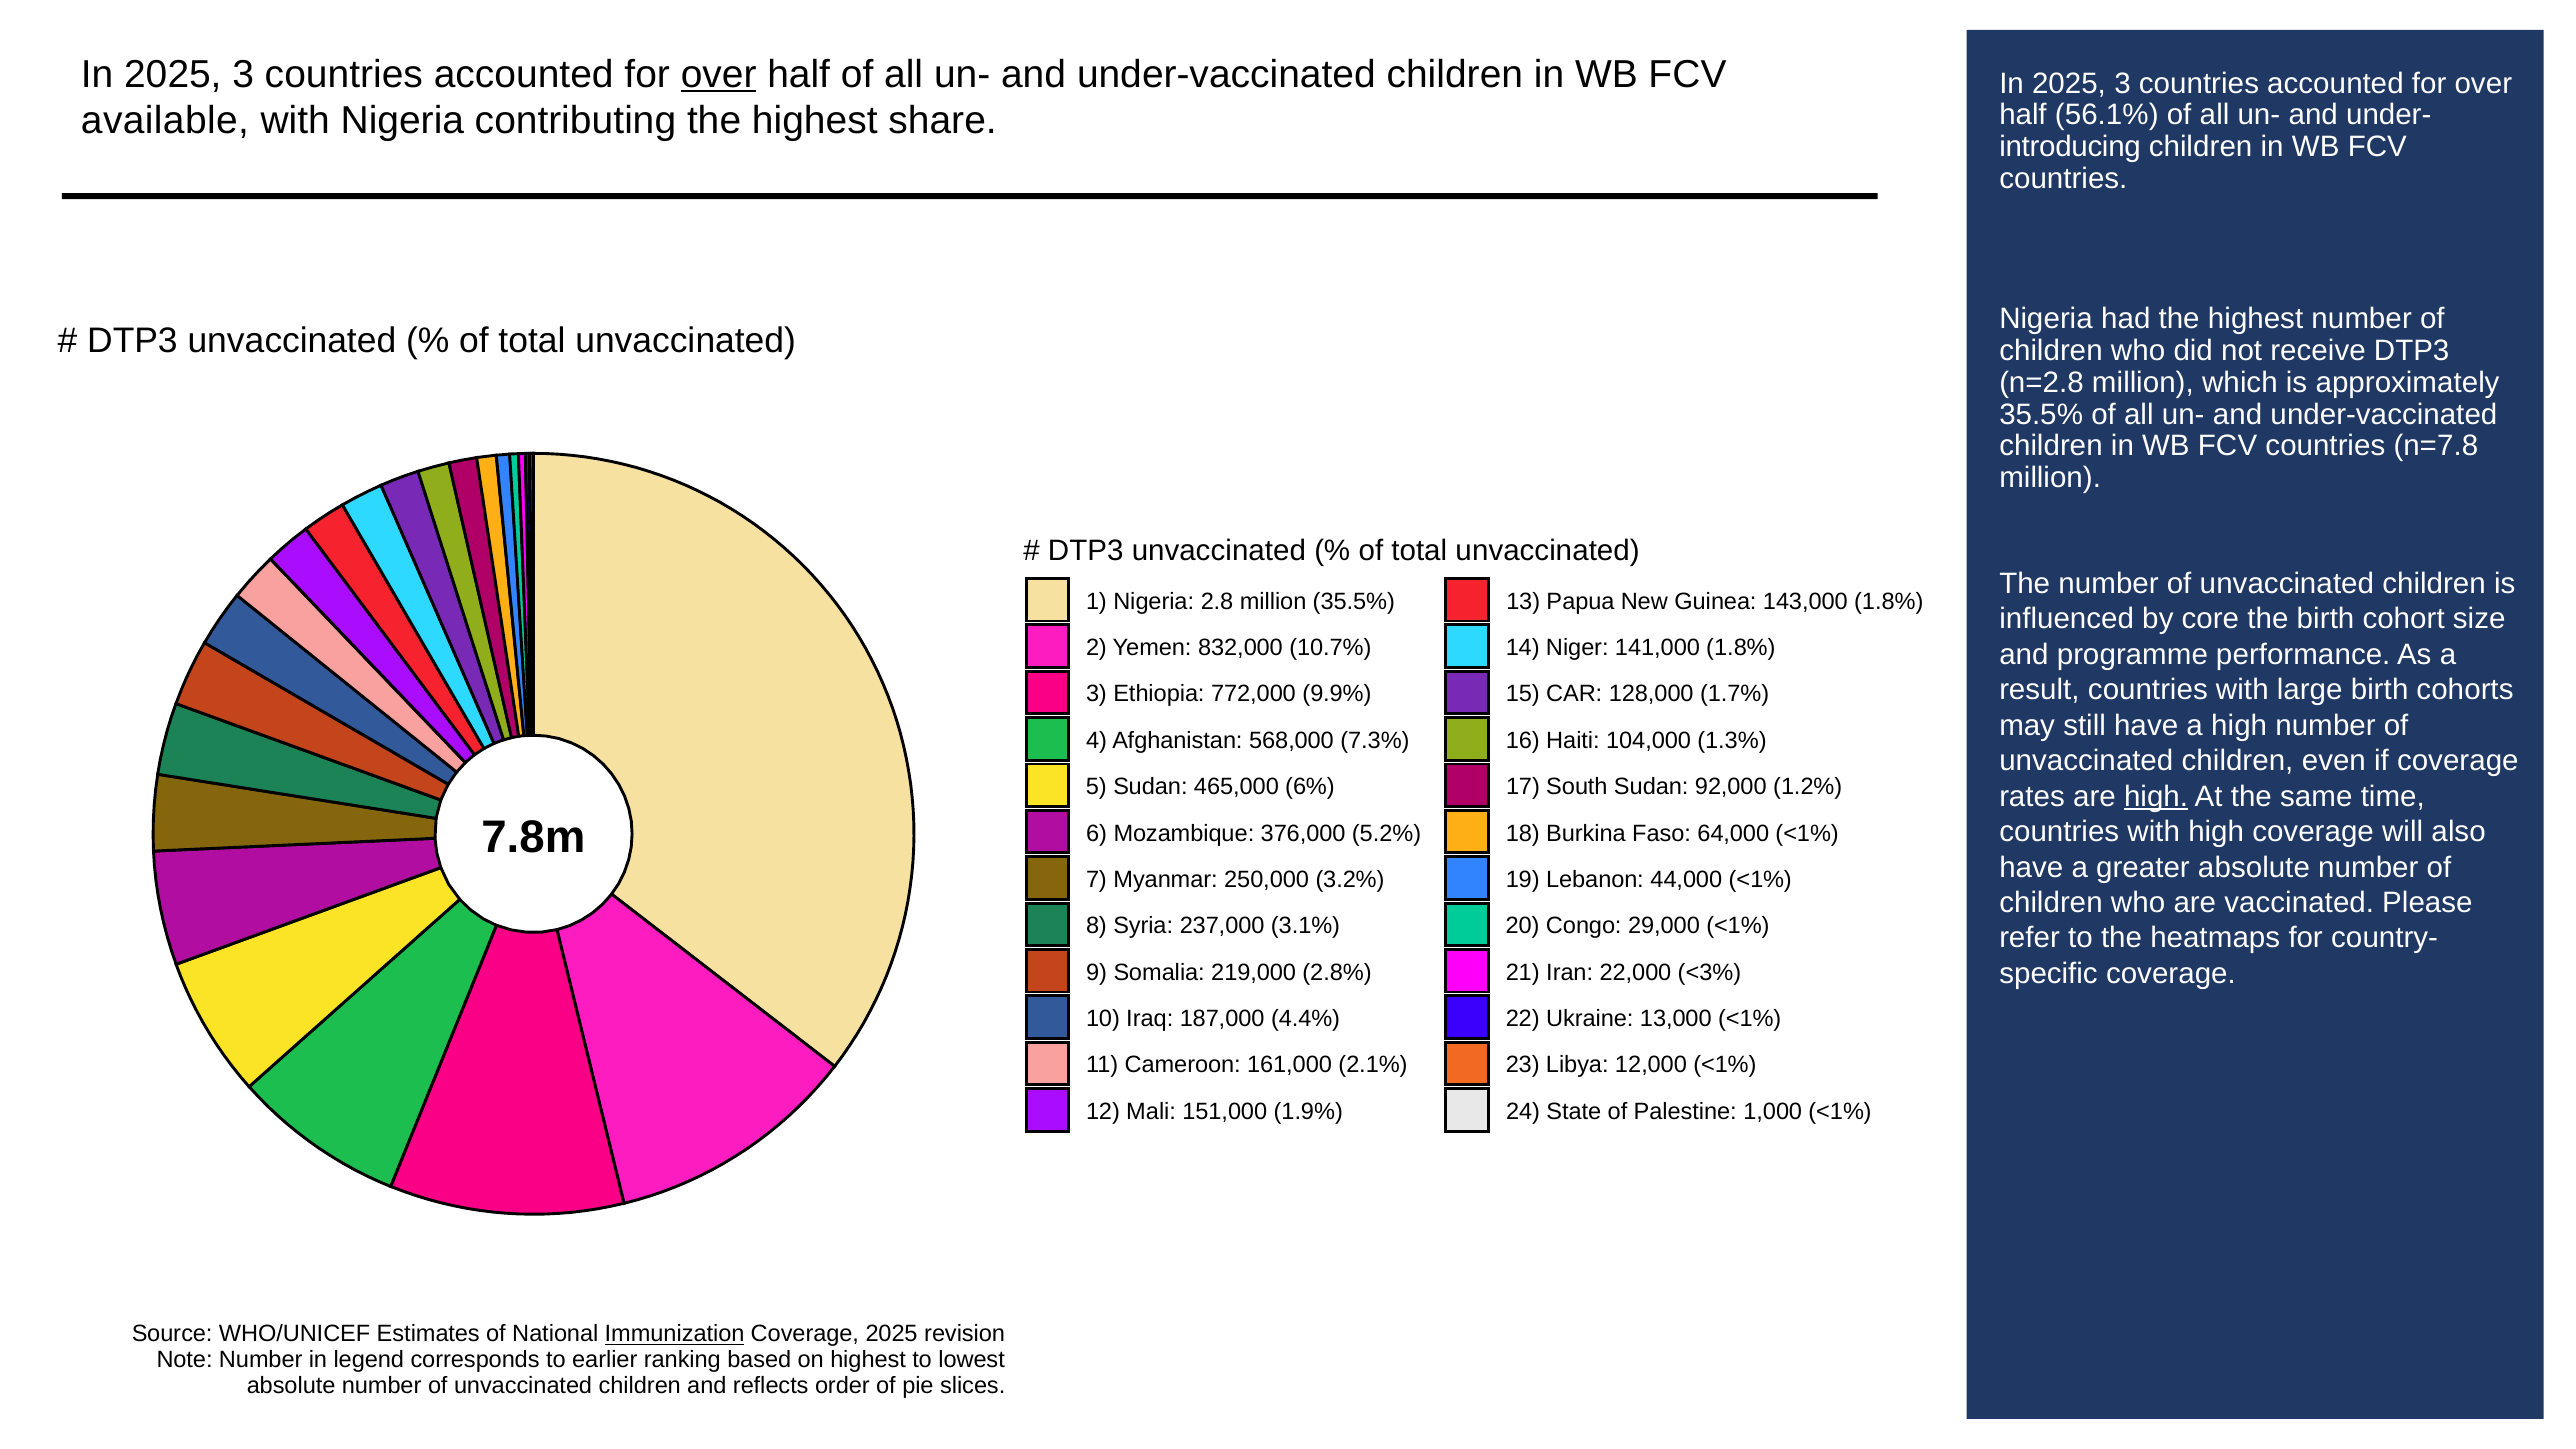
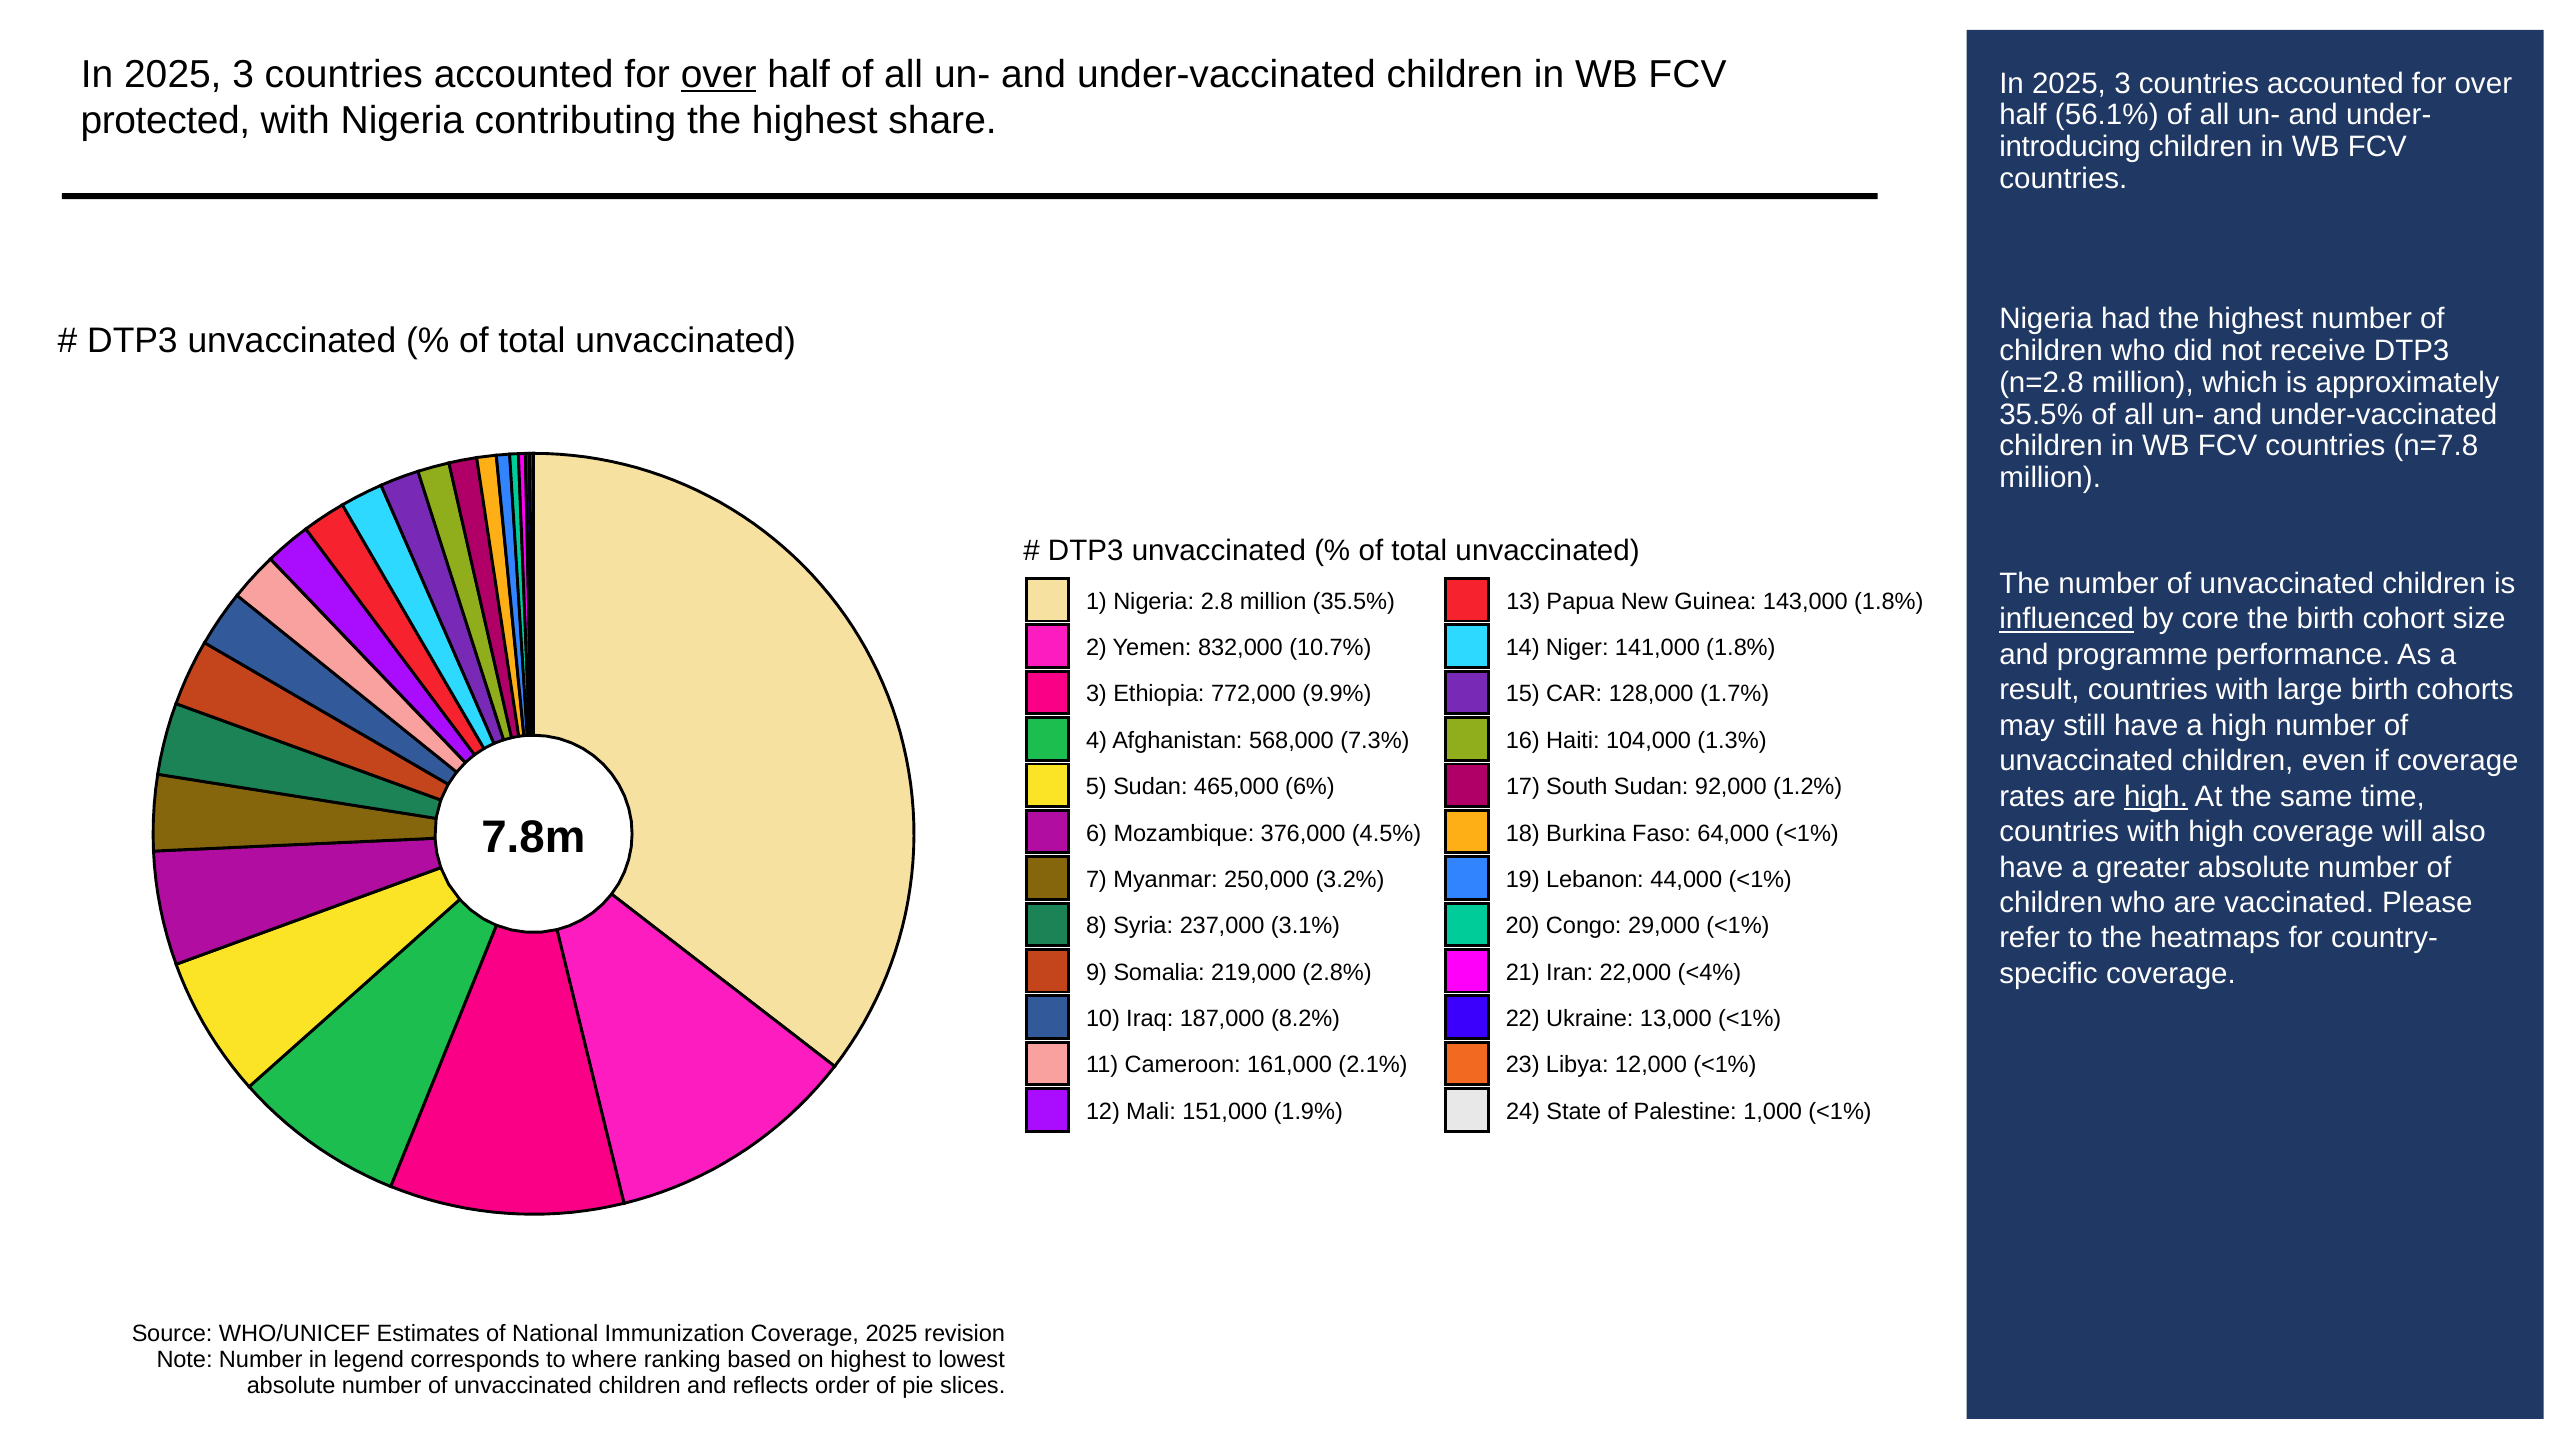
available: available -> protected (165, 121)
influenced underline: none -> present (2067, 619)
5.2%: 5.2% -> 4.5% (1387, 833)
<3%: <3% -> <4% (1709, 972)
4.4%: 4.4% -> 8.2% (1306, 1019)
Immunization underline: present -> none (675, 1334)
earlier: earlier -> where (605, 1360)
